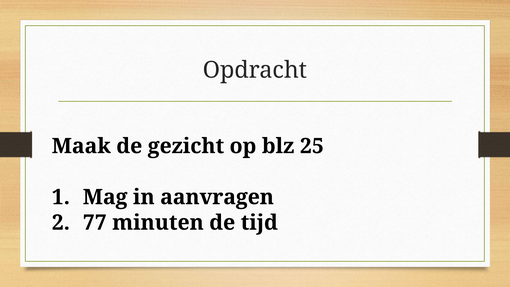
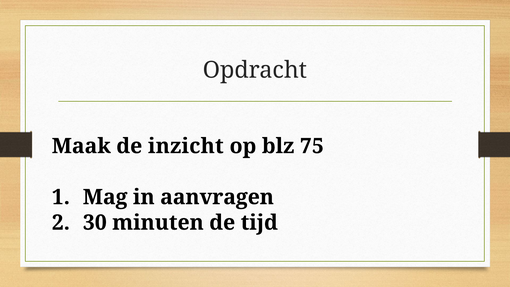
gezicht: gezicht -> inzicht (186, 146)
25: 25 -> 75 (312, 146)
77: 77 -> 30 (95, 223)
